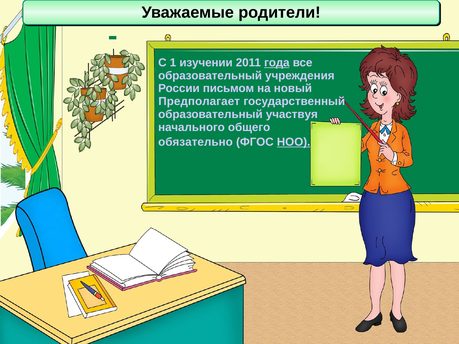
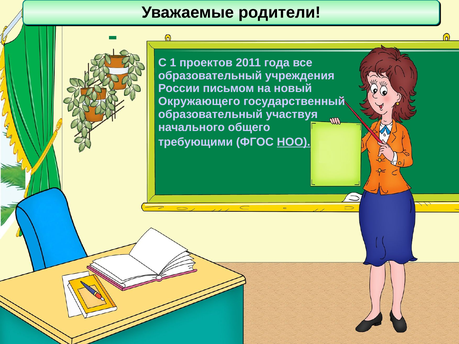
изучении: изучении -> проектов (206, 63)
года underline: present -> none (277, 63)
Предполагает: Предполагает -> Окружающего (199, 101)
обязательно: обязательно -> требующими (196, 142)
